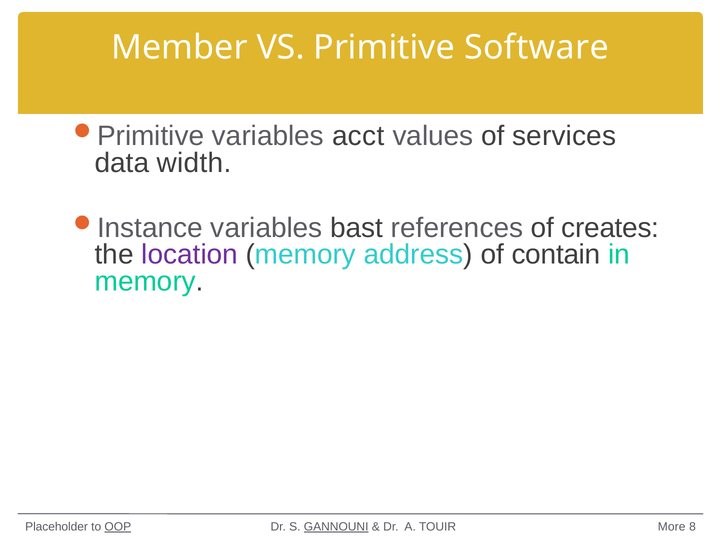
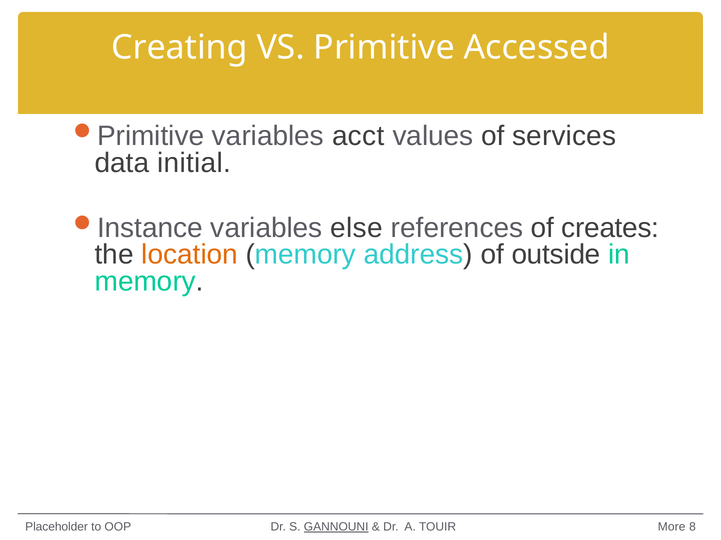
Member: Member -> Creating (179, 47)
Software: Software -> Accessed (537, 47)
width: width -> initial (194, 163)
bast: bast -> else (357, 228)
location colour: purple -> orange (190, 255)
contain: contain -> outside (556, 255)
OOP underline: present -> none (118, 528)
